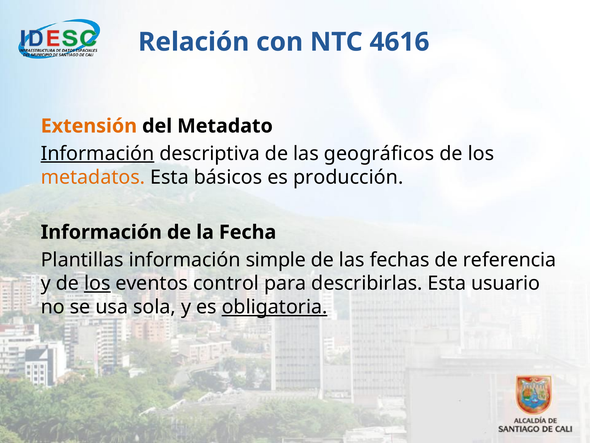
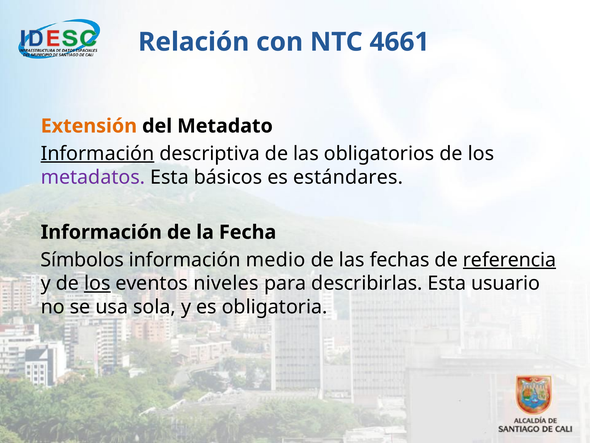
4616: 4616 -> 4661 (399, 42)
geográficos: geográficos -> obligatorios (379, 153)
metadatos colour: orange -> purple (93, 177)
producción: producción -> estándares (348, 177)
Plantillas: Plantillas -> Símbolos (82, 260)
simple: simple -> medio (276, 260)
referencia underline: none -> present (510, 260)
control: control -> niveles (226, 283)
obligatoria underline: present -> none (275, 307)
